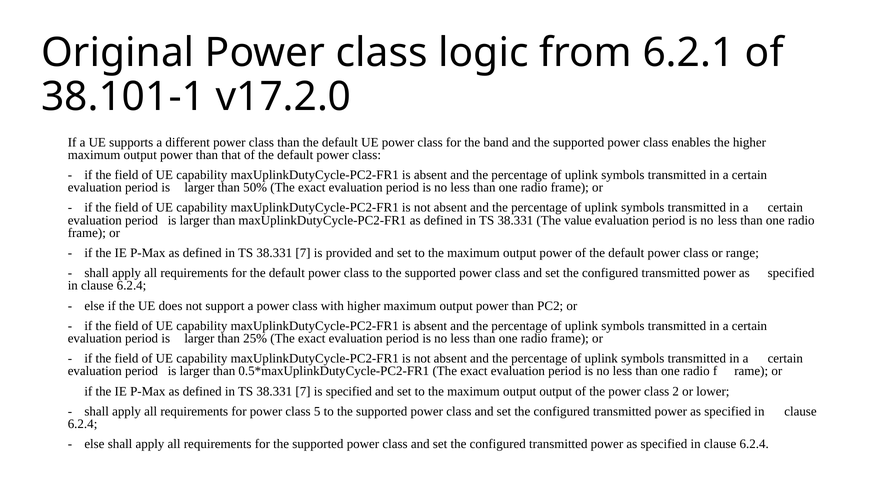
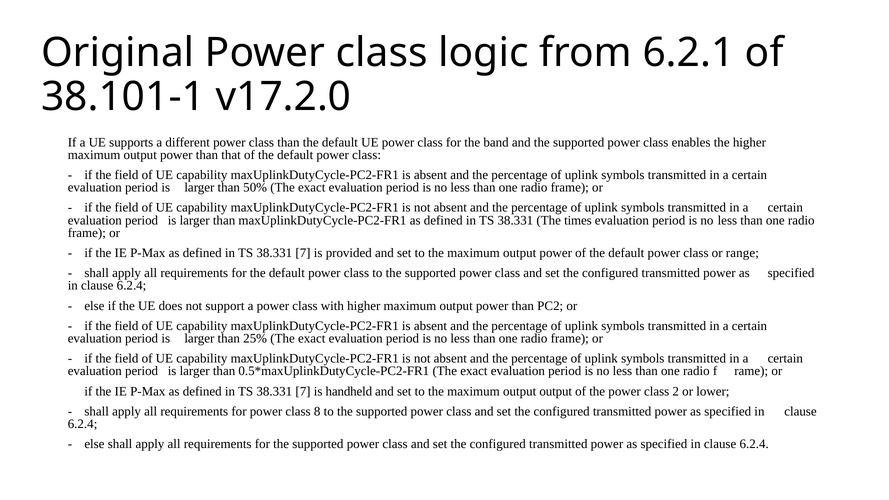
value: value -> times (578, 220)
is specified: specified -> handheld (349, 391)
5: 5 -> 8 (317, 411)
